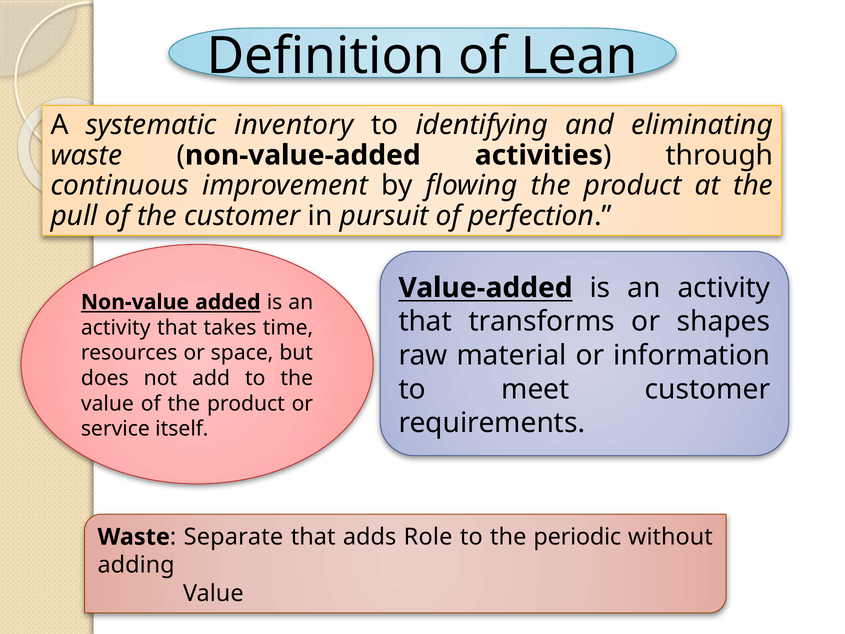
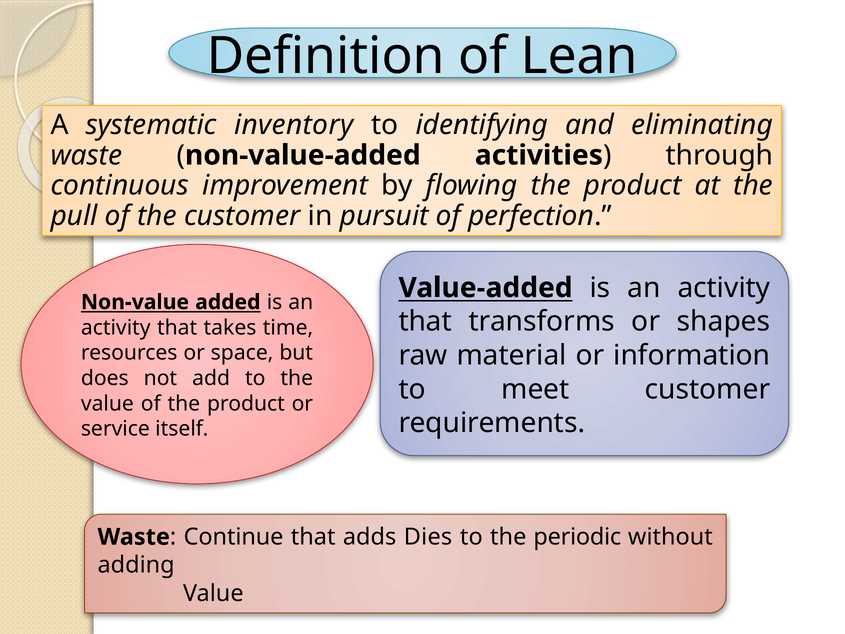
Separate: Separate -> Continue (234, 537)
Role: Role -> Dies (428, 537)
